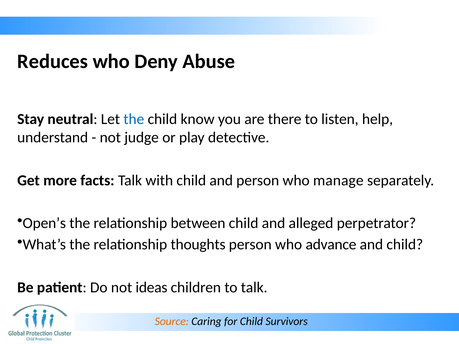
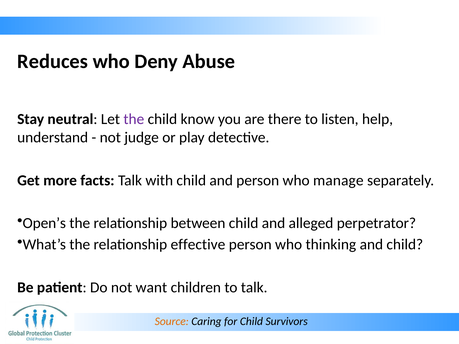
the colour: blue -> purple (134, 119)
thoughts: thoughts -> effective (198, 245)
advance: advance -> thinking (331, 245)
ideas: ideas -> want (151, 288)
